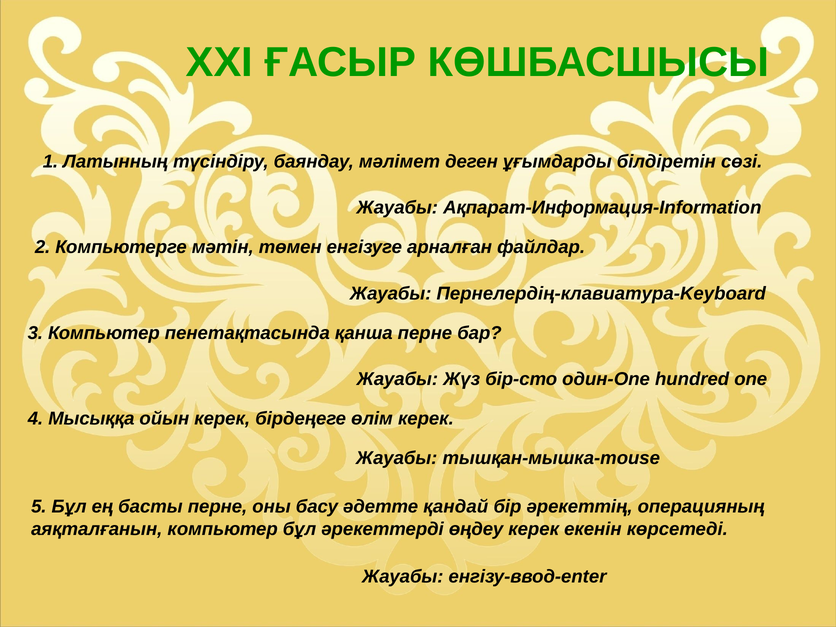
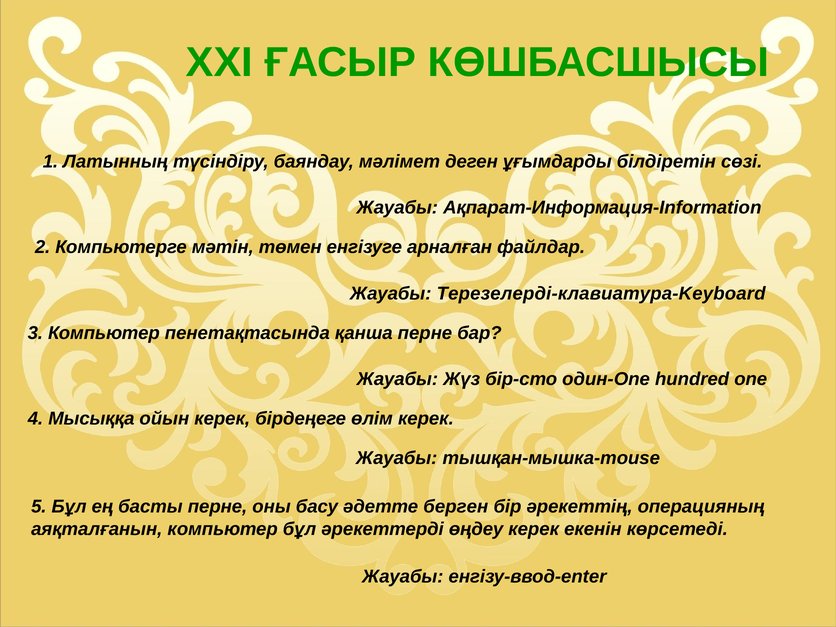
Пернелердің-клавиатура-Keyboard: Пернелердің-клавиатура-Keyboard -> Терезелерді-клавиатура-Keyboard (601, 293)
қандай: қандай -> берген (456, 507)
